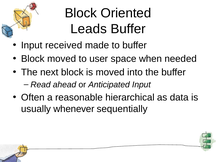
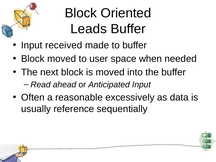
hierarchical: hierarchical -> excessively (130, 97)
whenever: whenever -> reference (74, 109)
